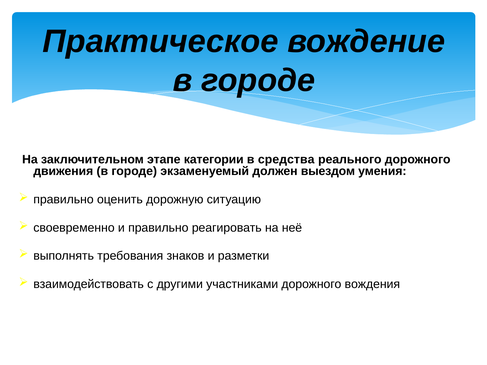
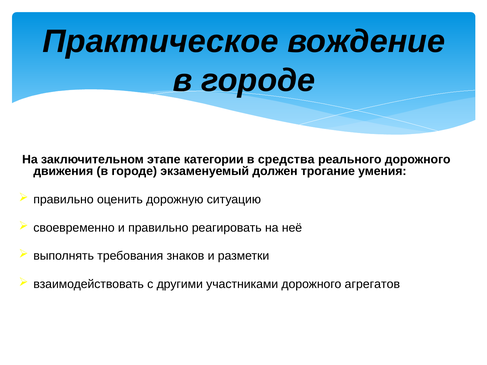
выездом: выездом -> трогание (328, 171)
вождения: вождения -> агрегатов (372, 284)
